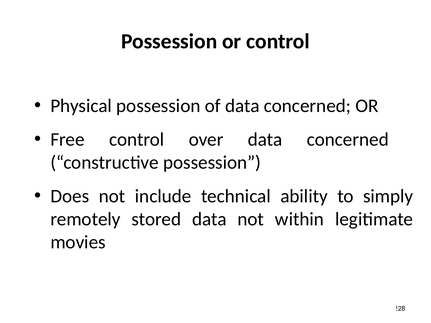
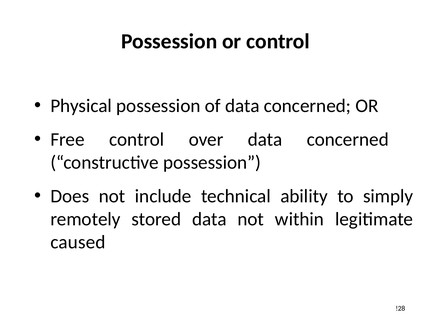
movies: movies -> caused (78, 242)
